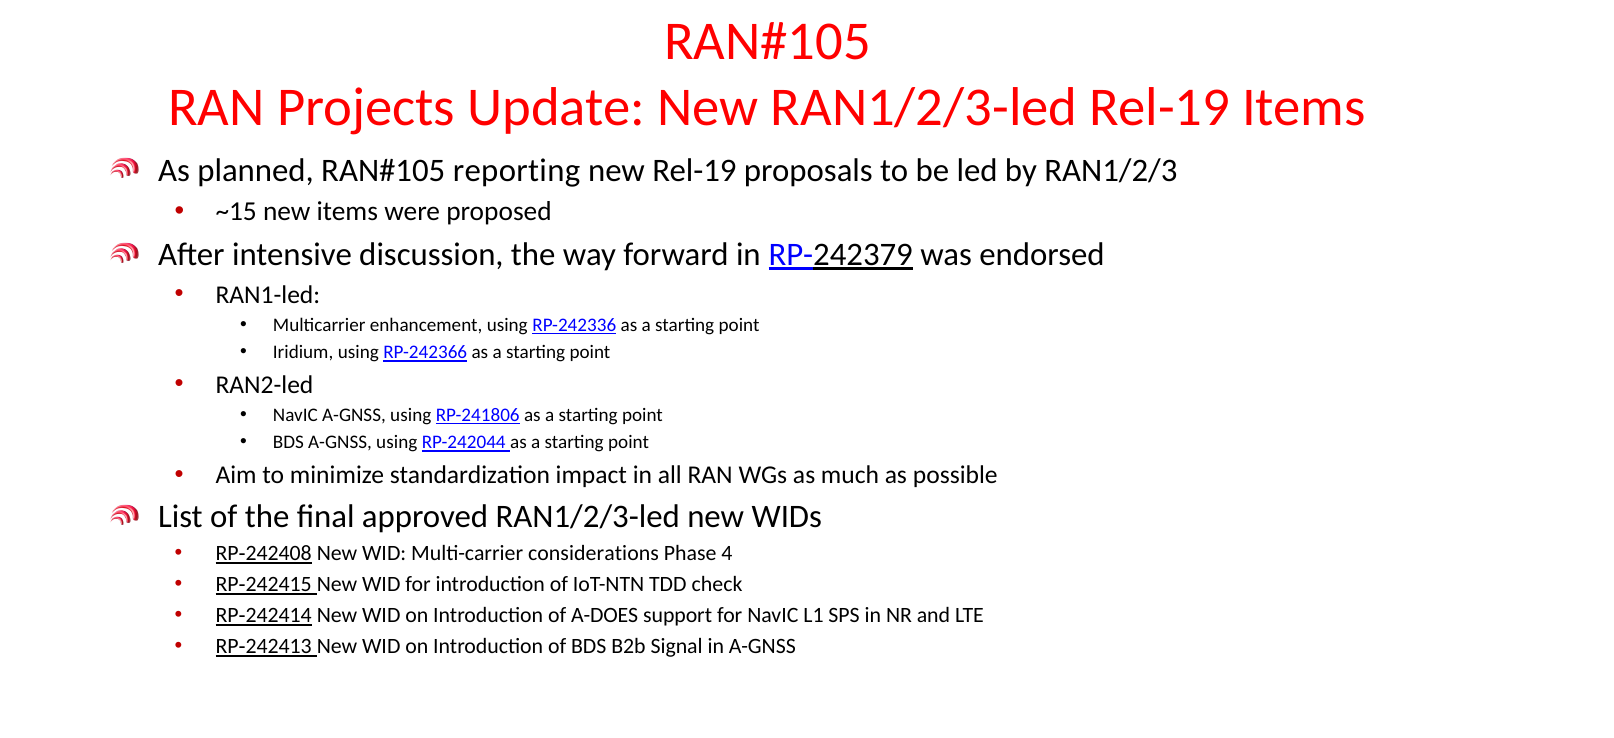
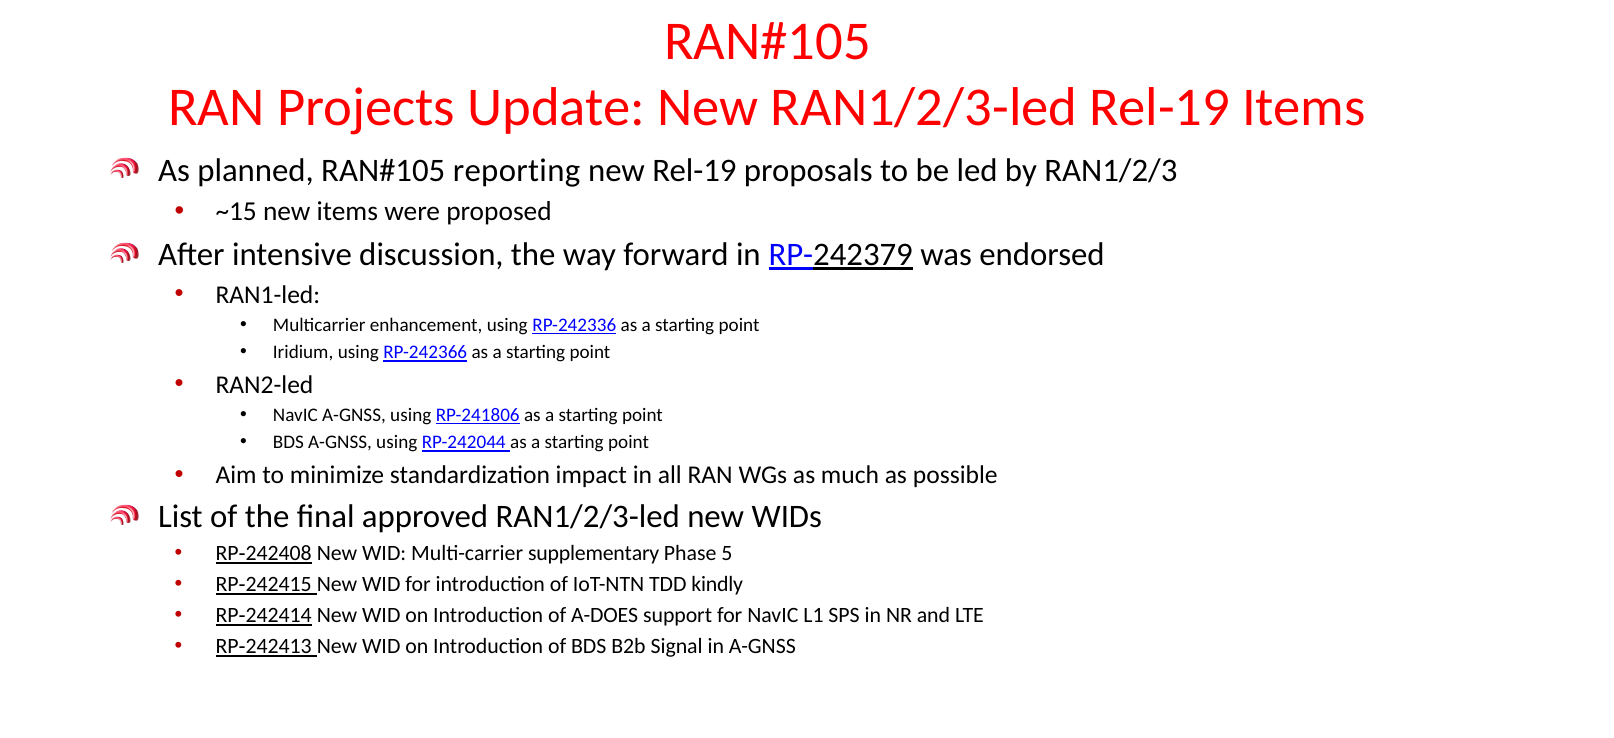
considerations: considerations -> supplementary (594, 554)
4: 4 -> 5 (727, 554)
check: check -> kindly (717, 585)
